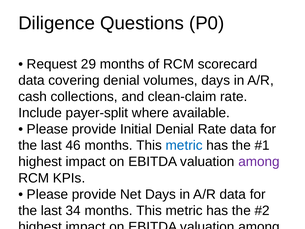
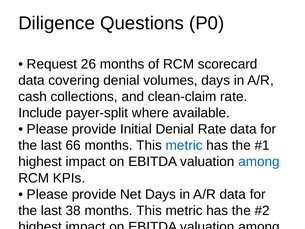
29: 29 -> 26 (89, 64)
46: 46 -> 66 (73, 145)
among colour: purple -> blue (259, 162)
34: 34 -> 38 (73, 210)
